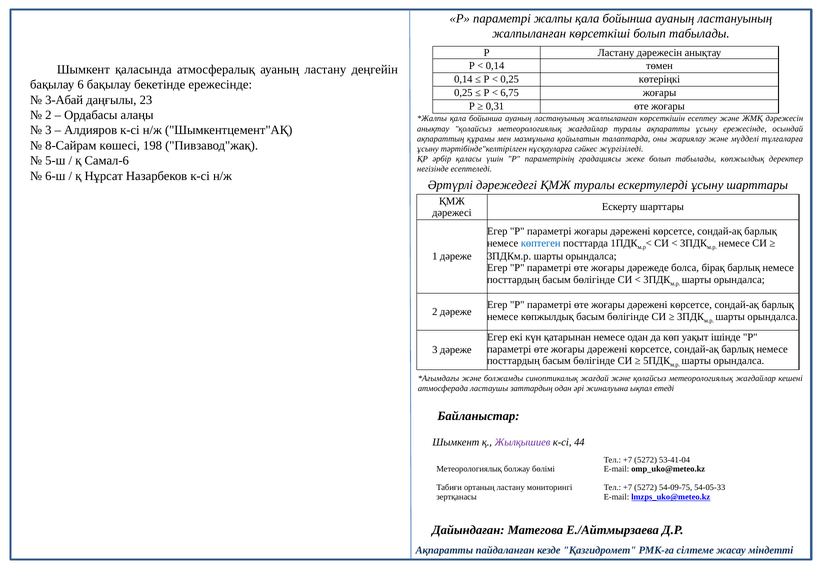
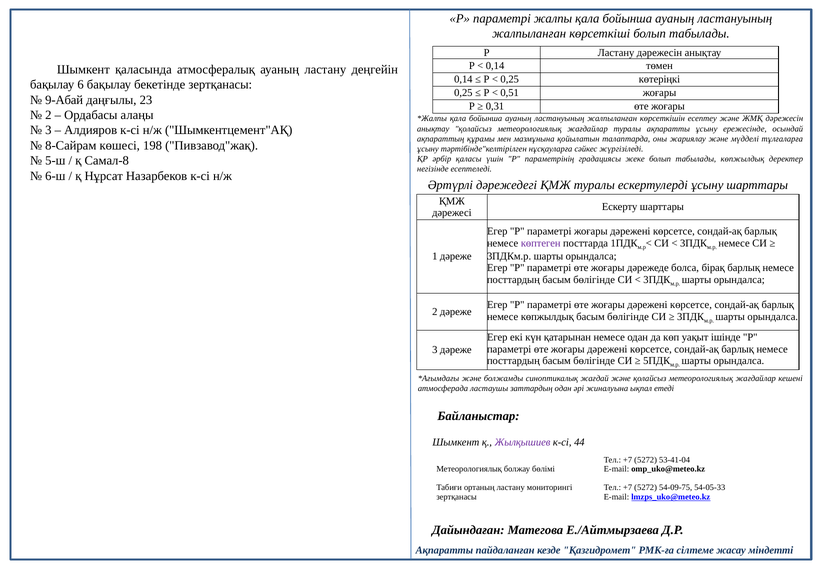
бекетінде ережесінде: ережесінде -> зертқанасы (220, 85)
6,75: 6,75 -> 0,51 (510, 93)
3-Абай: 3-Абай -> 9-Абай (64, 100)
Самал-6: Самал-6 -> Самал-8 (107, 161)
көптеген colour: blue -> purple (541, 243)
